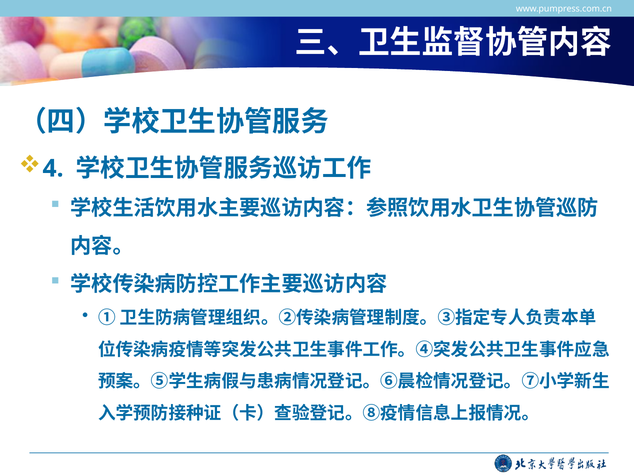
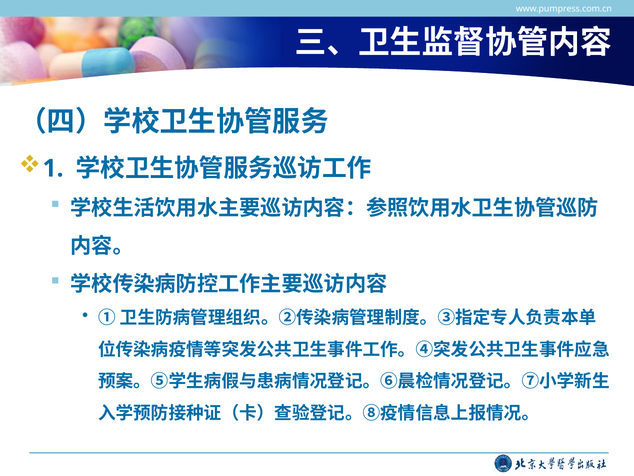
4: 4 -> 1 (53, 168)
